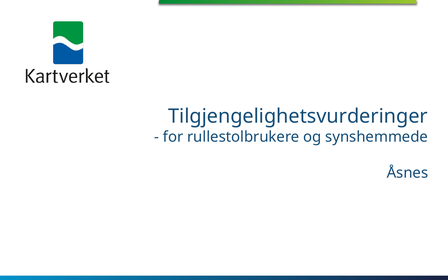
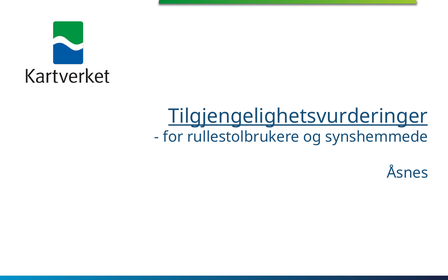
Tilgjengelighetsvurderinger underline: none -> present (298, 116)
